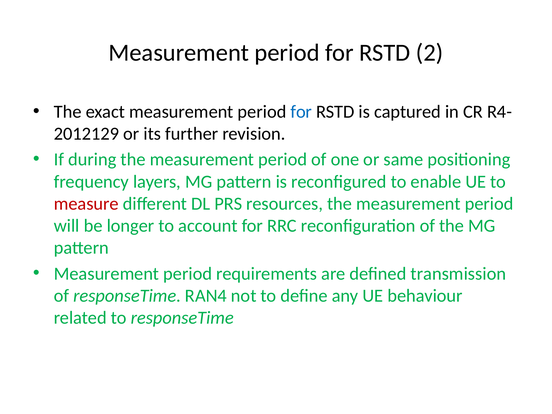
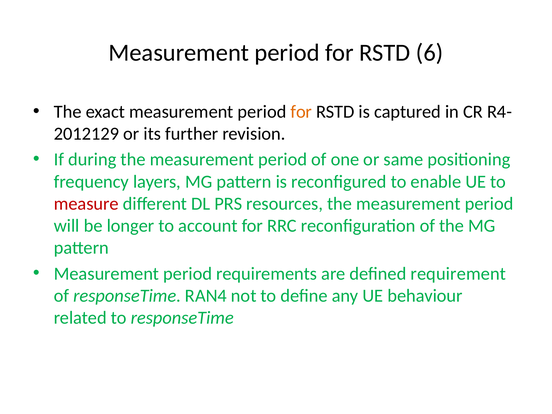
2: 2 -> 6 (430, 53)
for colour: blue -> orange (301, 112)
transmission: transmission -> requirement (458, 274)
